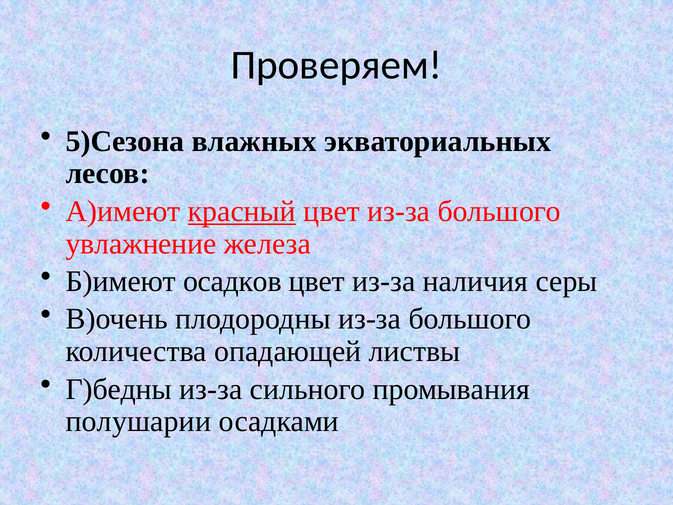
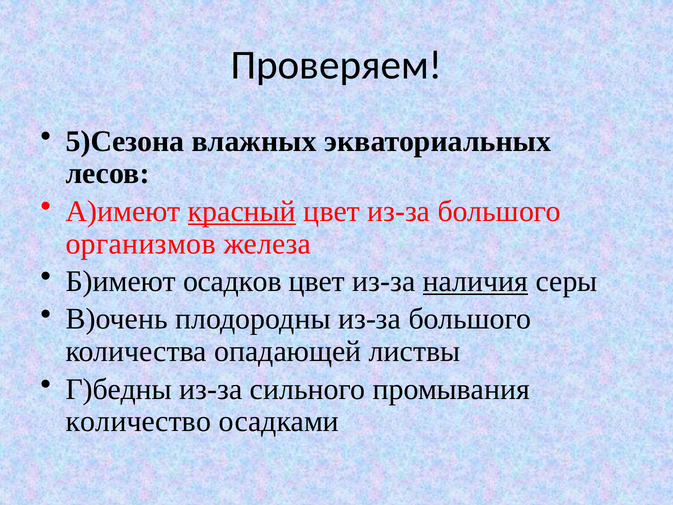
увлажнение: увлажнение -> организмов (141, 244)
наличия underline: none -> present (475, 281)
полушарии: полушарии -> количество (138, 421)
